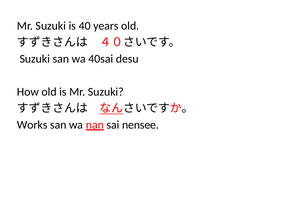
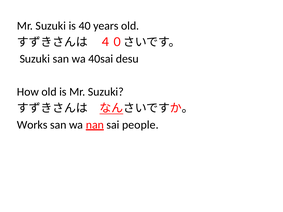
nensee: nensee -> people (140, 125)
